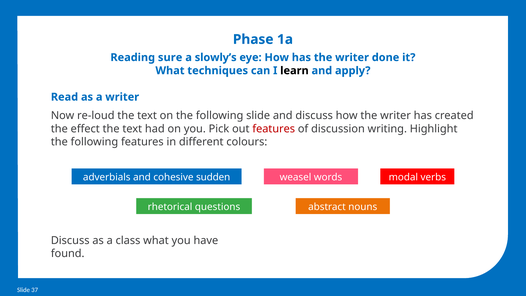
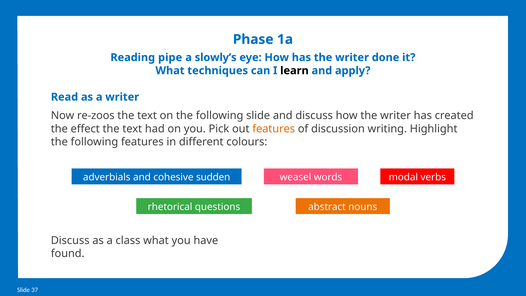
sure: sure -> pipe (170, 57)
re-loud: re-loud -> re-zoos (96, 116)
features colour: red -> orange (274, 129)
